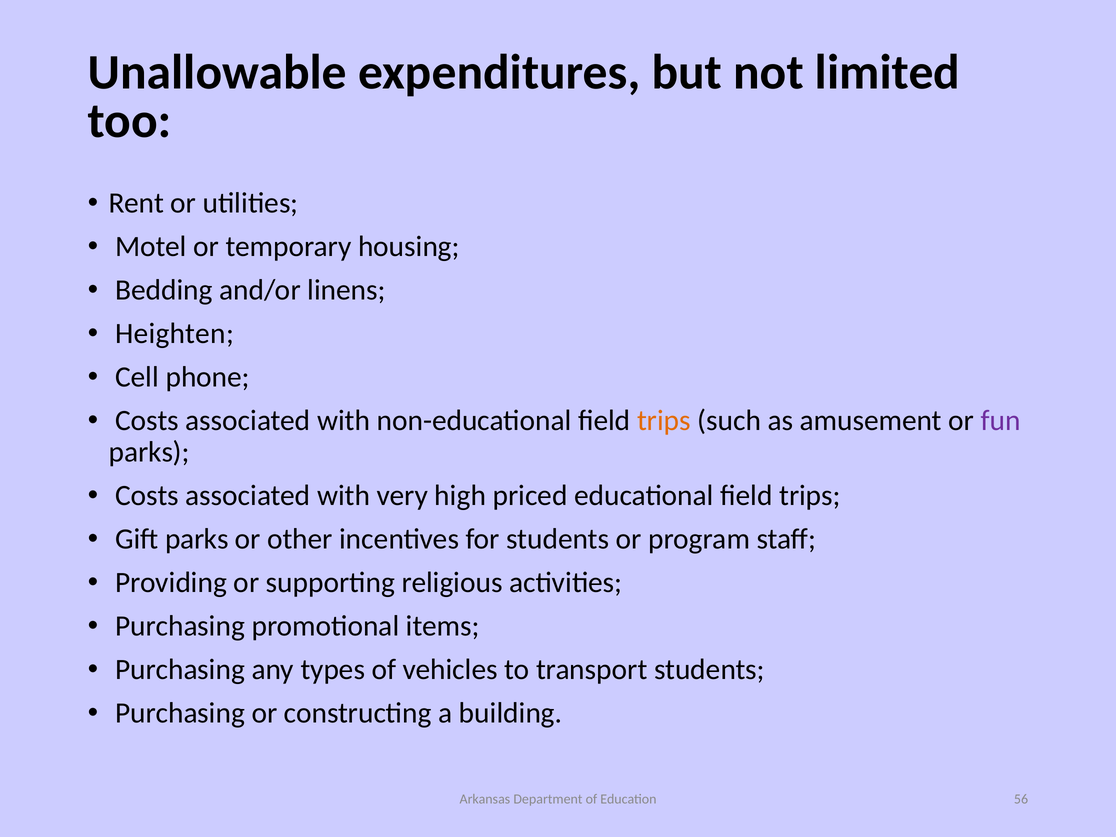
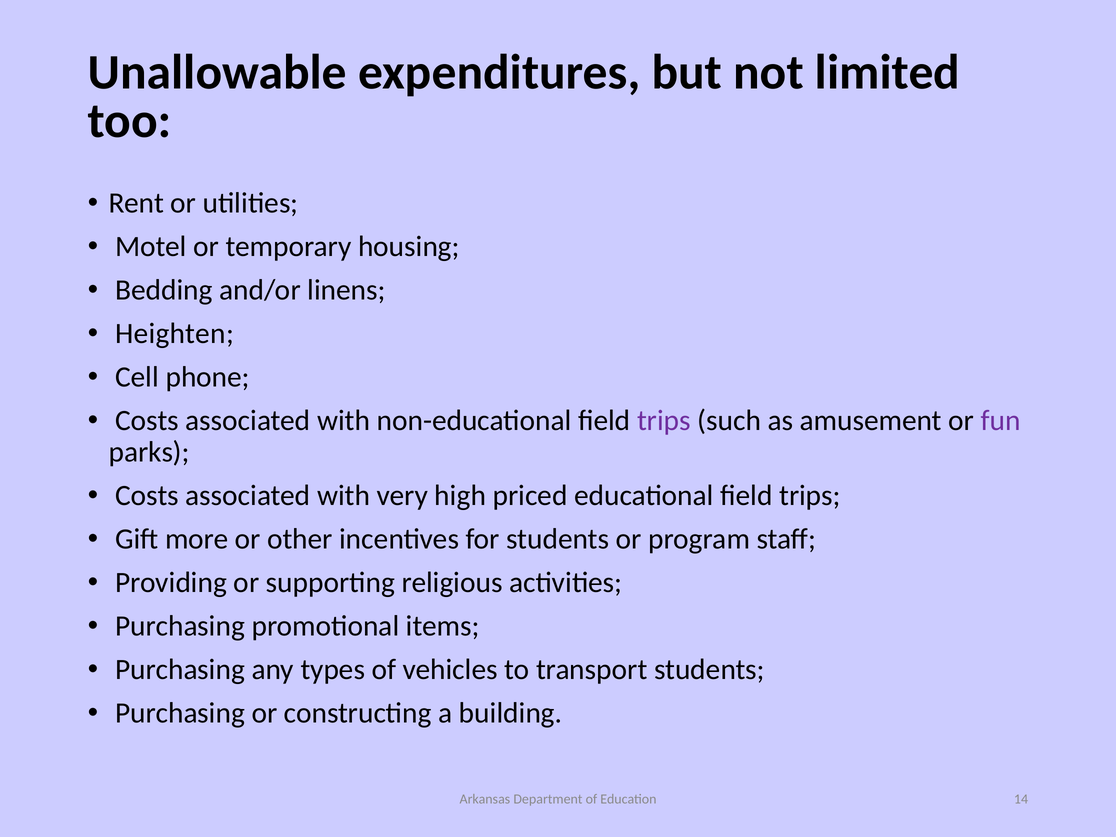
trips colour: orange -> purple (664, 420)
Gift parks: parks -> more (197, 539)
56: 56 -> 14 (1021, 799)
